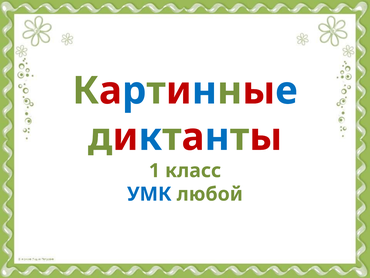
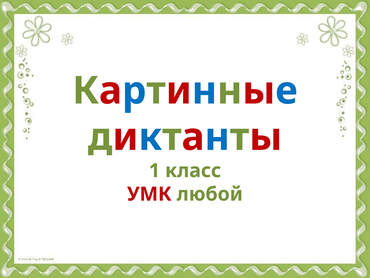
УМК colour: blue -> red (149, 194)
